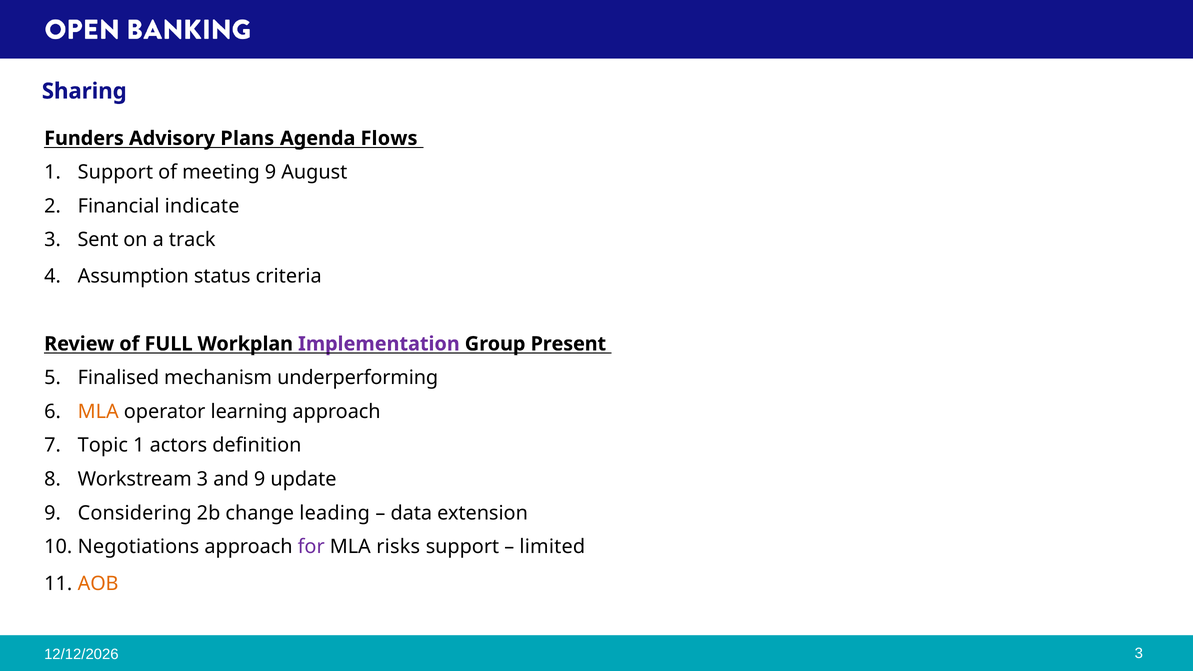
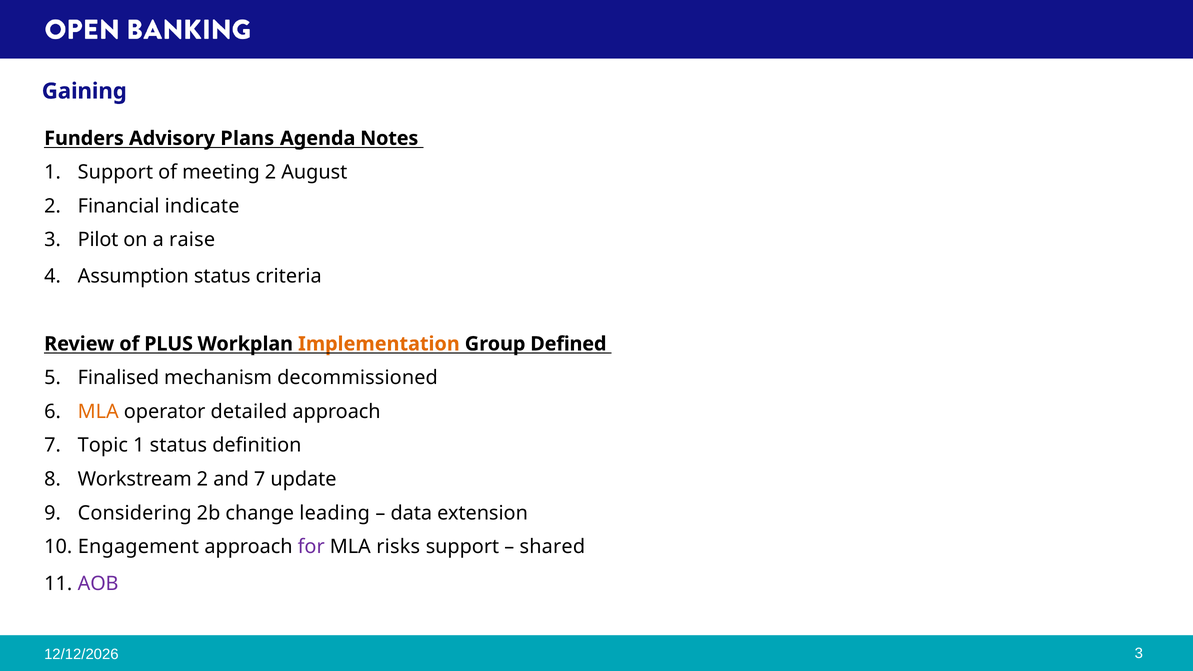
Sharing: Sharing -> Gaining (84, 91)
Flows: Flows -> Notes (389, 138)
meeting 9: 9 -> 2 (270, 172)
Sent: Sent -> Pilot (98, 240)
track: track -> raise (192, 240)
FULL: FULL -> PLUS (169, 344)
Implementation colour: purple -> orange (379, 344)
Present: Present -> Defined (568, 344)
underperforming: underperforming -> decommissioned (357, 378)
learning: learning -> detailed (249, 412)
1 actors: actors -> status (178, 445)
Workstream 3: 3 -> 2 (202, 479)
and 9: 9 -> 7 (260, 479)
Negotiations: Negotiations -> Engagement (138, 547)
limited: limited -> shared (552, 547)
AOB colour: orange -> purple (98, 584)
